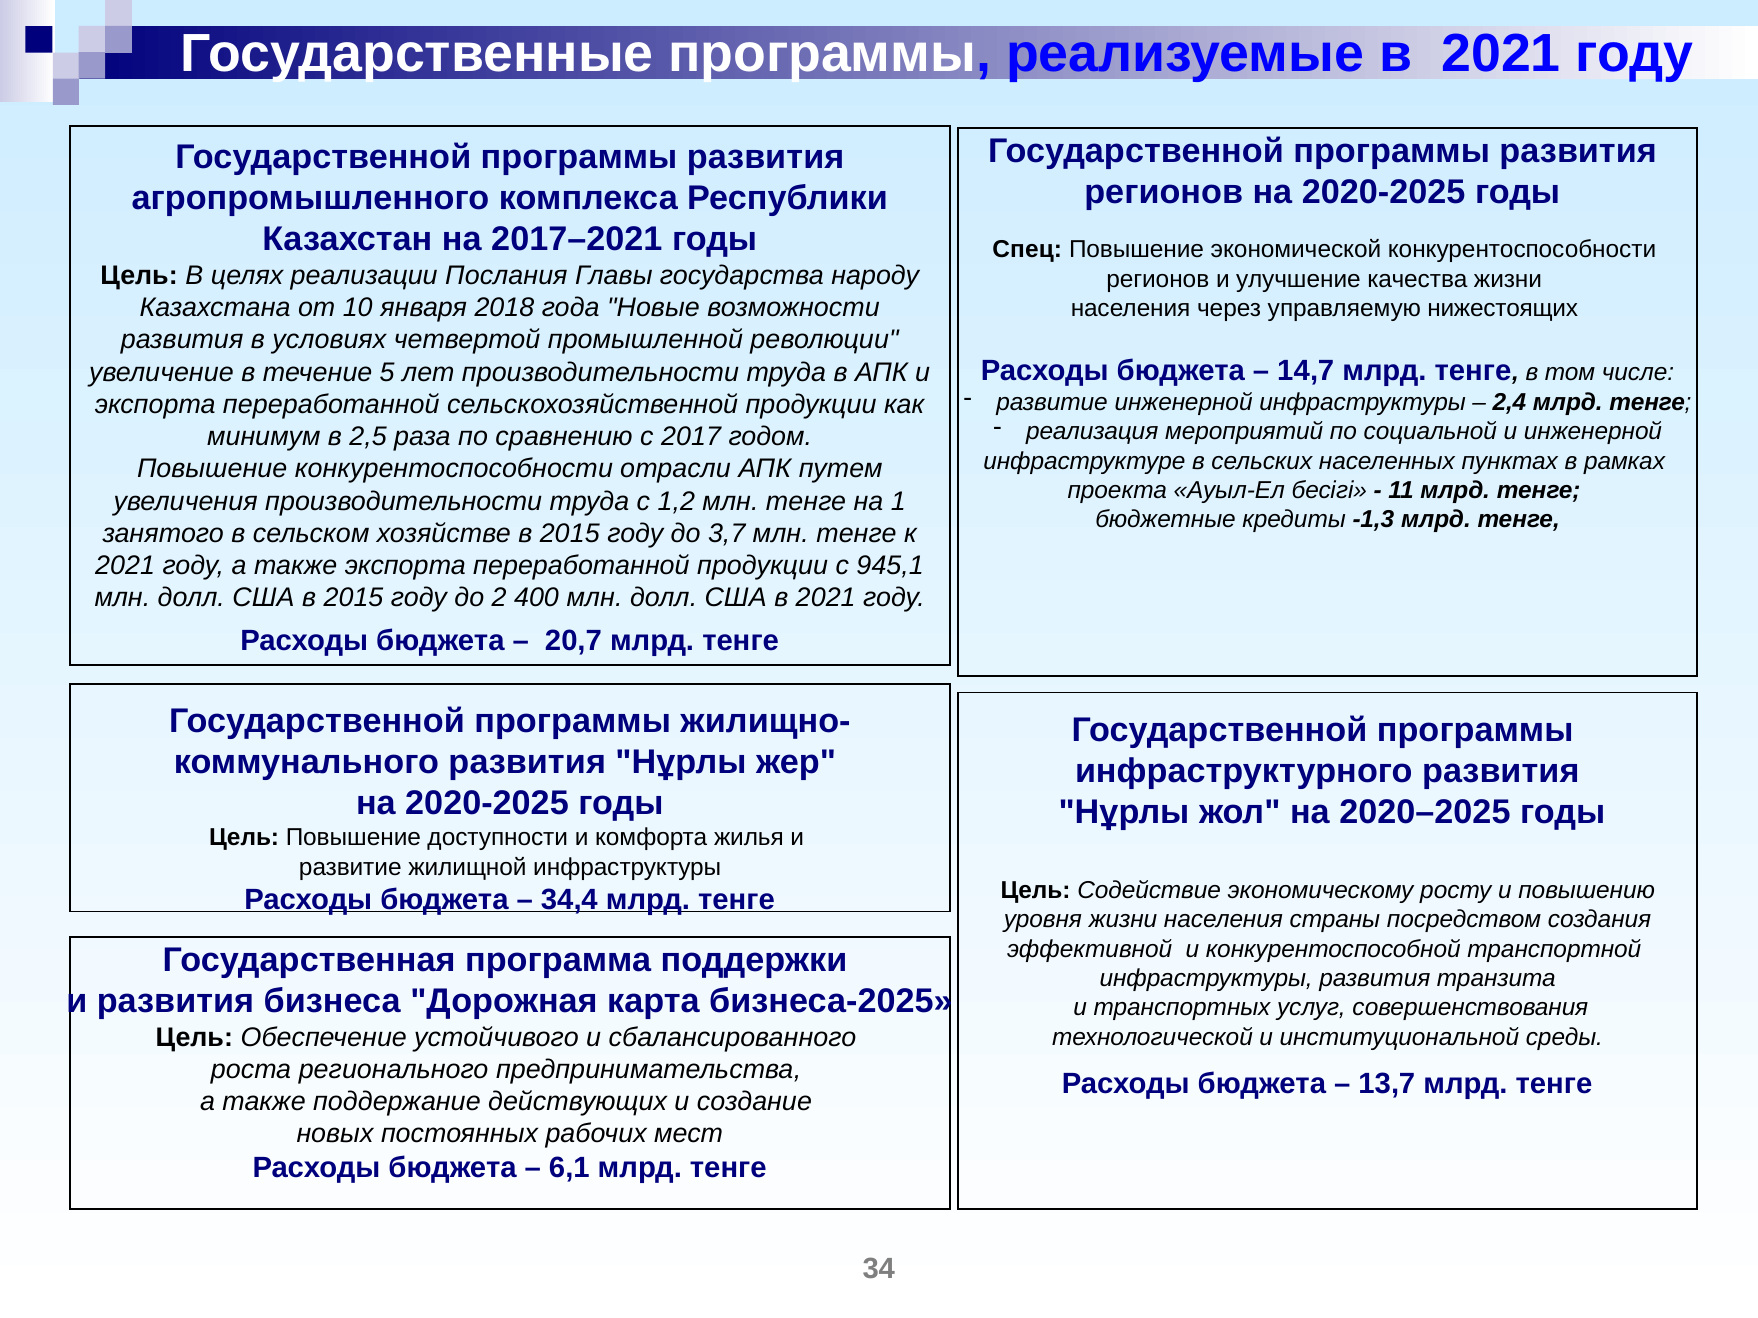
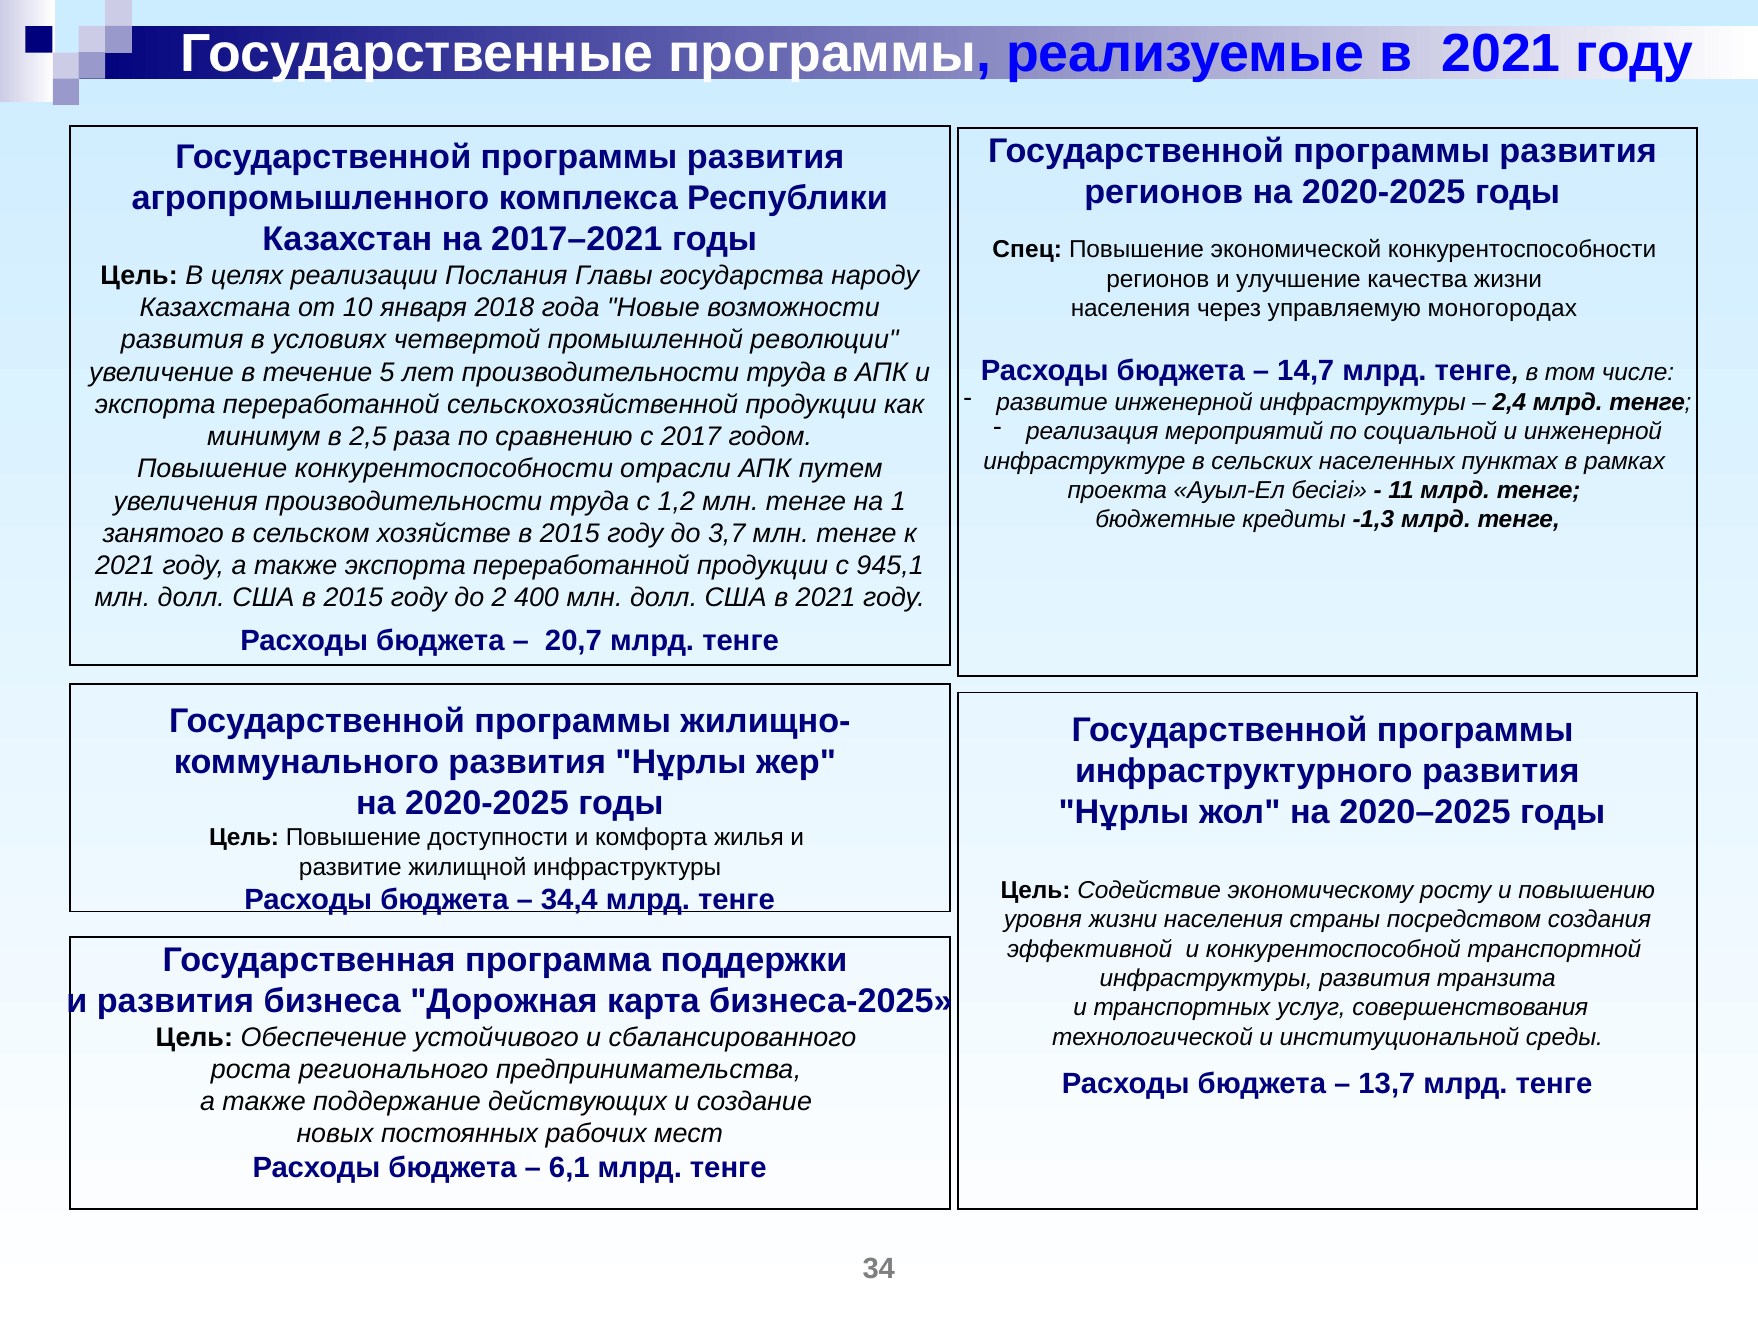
нижестоящих: нижестоящих -> моногородах (1502, 309)
